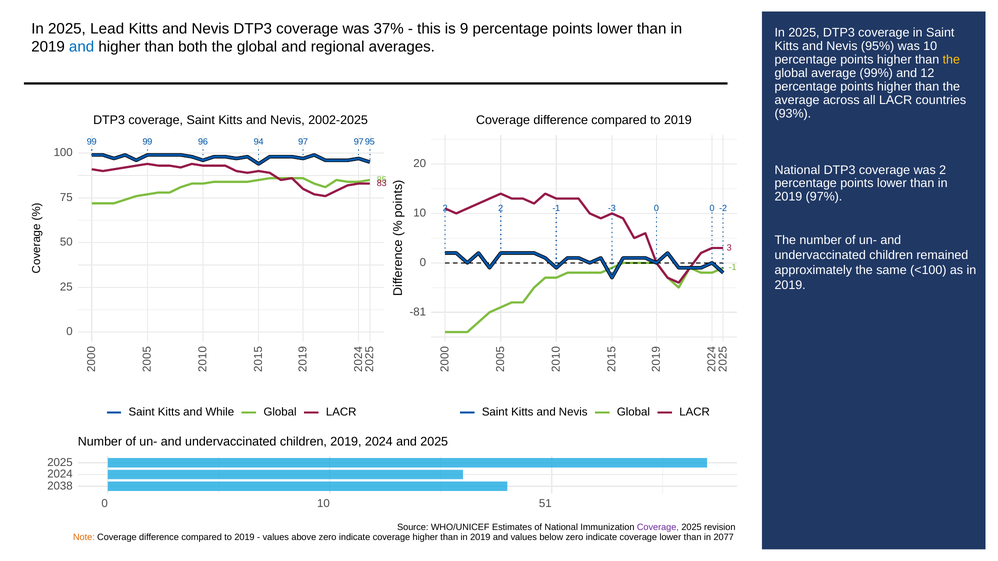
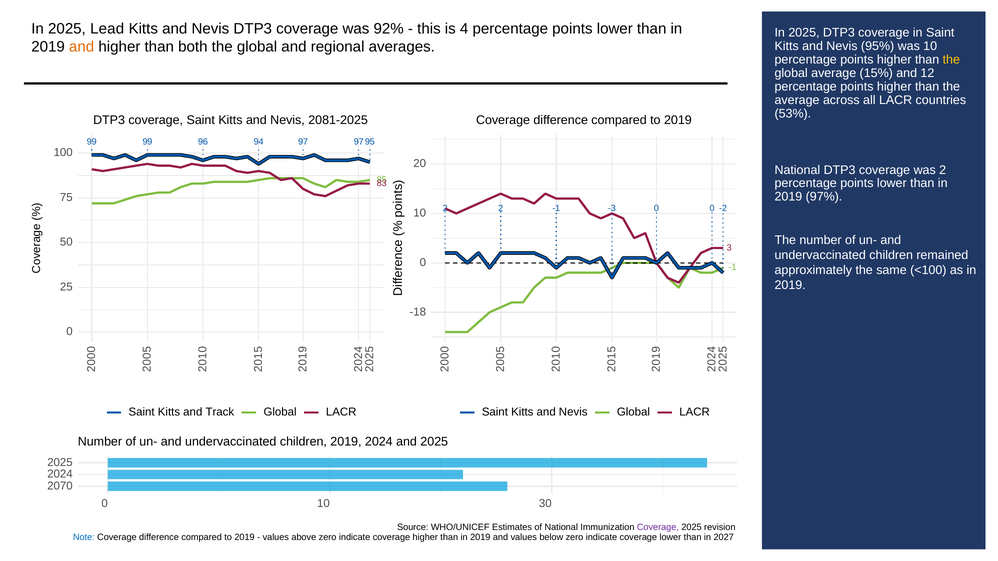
37%: 37% -> 92% (389, 29)
is 9: 9 -> 4 (464, 29)
and colour: blue -> orange (82, 47)
99%: 99% -> 15% (876, 73)
93%: 93% -> 53% (793, 114)
2002-2025: 2002-2025 -> 2081-2025 (338, 120)
-81: -81 -> -18 (418, 312)
While: While -> Track (220, 412)
2038: 2038 -> 2070 (60, 486)
51: 51 -> 30 (545, 504)
Note colour: orange -> blue (84, 537)
2077: 2077 -> 2027 (724, 537)
